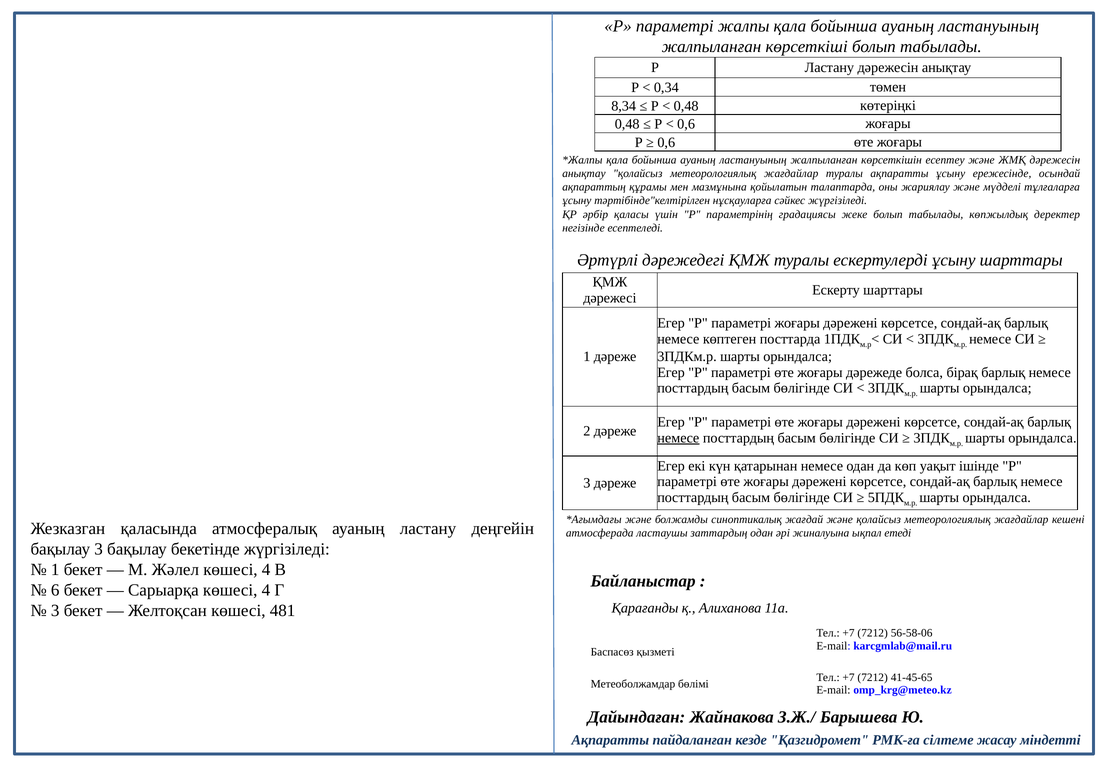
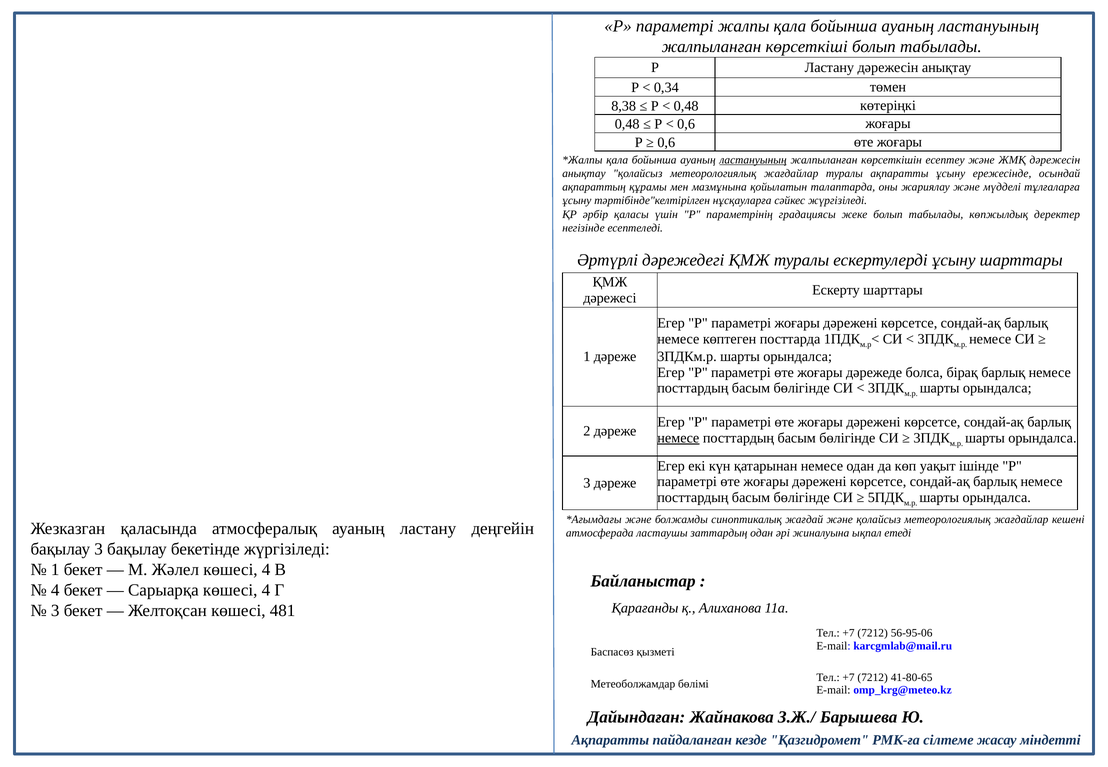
8,34: 8,34 -> 8,38 (624, 106)
ластануының underline: none -> present (753, 160)
6: 6 -> 4 (55, 590)
56-58-06: 56-58-06 -> 56-95-06 (912, 633)
41-45-65: 41-45-65 -> 41-80-65 (912, 678)
